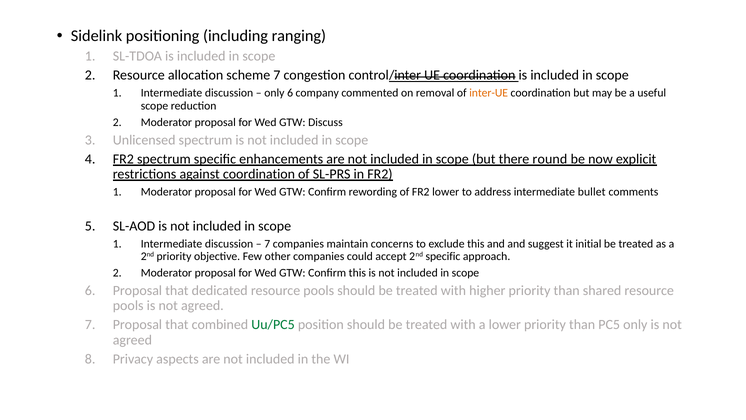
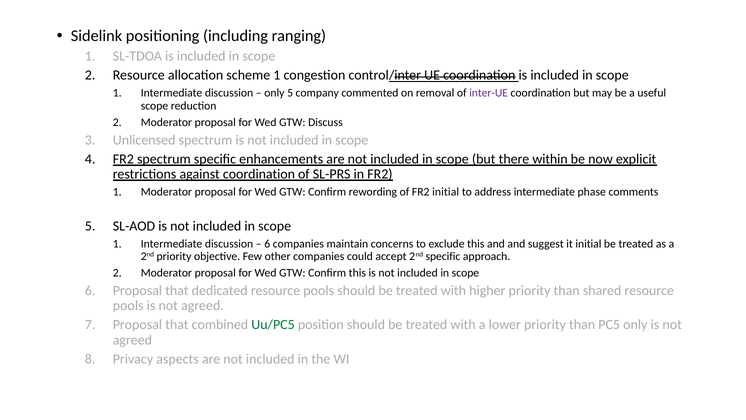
scheme 7: 7 -> 1 (277, 75)
only 6: 6 -> 5 (290, 93)
inter-UE colour: orange -> purple (489, 93)
round: round -> within (550, 159)
FR2 lower: lower -> initial (446, 192)
bullet: bullet -> phase (592, 192)
7: 7 -> 6 (267, 244)
